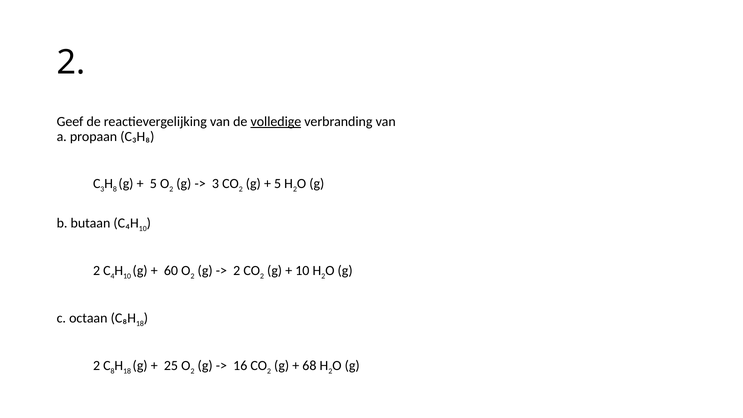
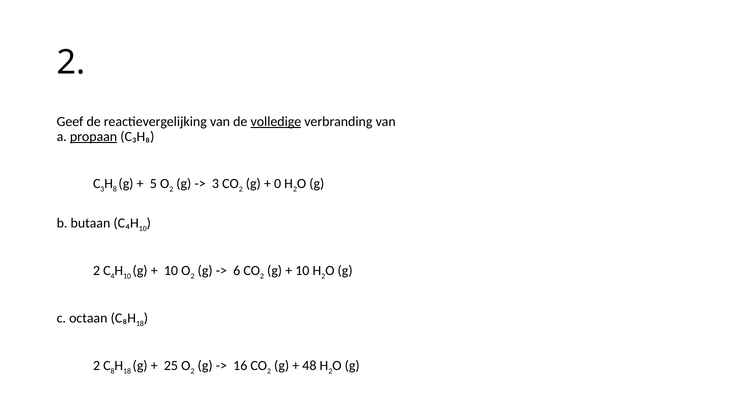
propaan underline: none -> present (94, 137)
5: 5 -> 0 (278, 184)
60: 60 -> 10 (171, 271)
2: 2 -> 6 (237, 271)
68: 68 -> 48 (309, 366)
